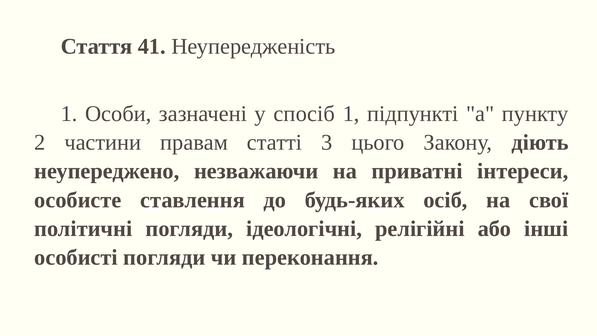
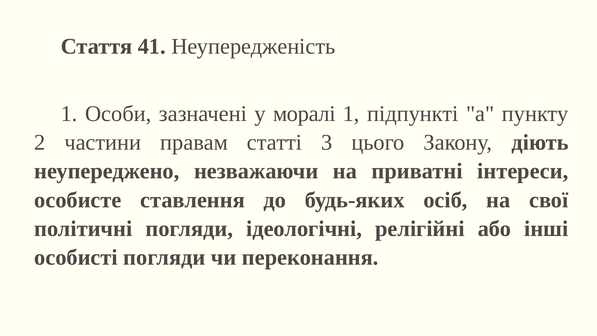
спосіб: спосіб -> моралі (304, 114)
